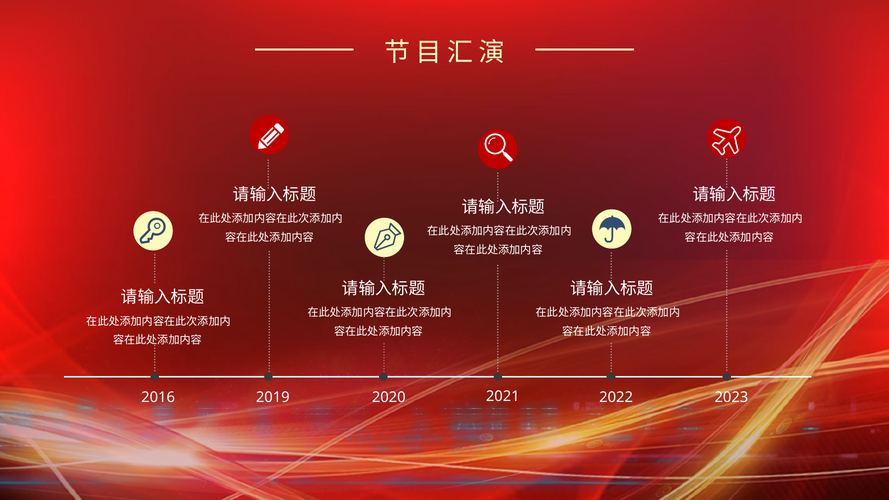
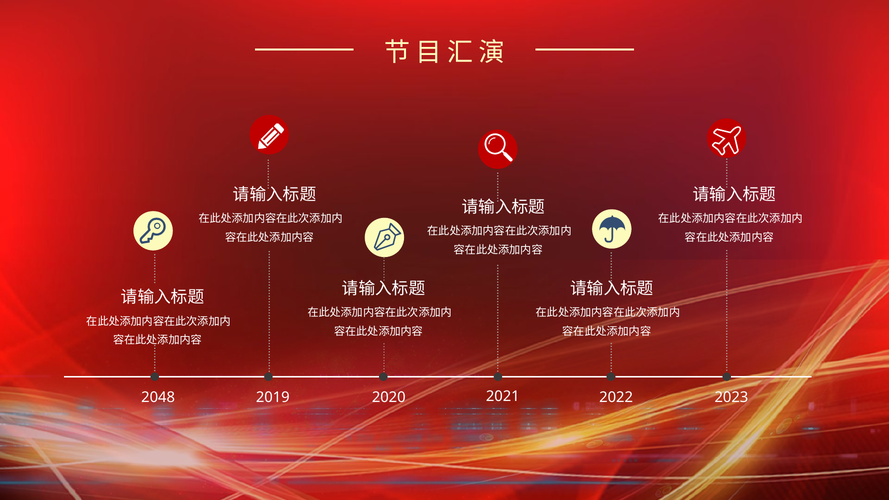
2016: 2016 -> 2048 (158, 397)
